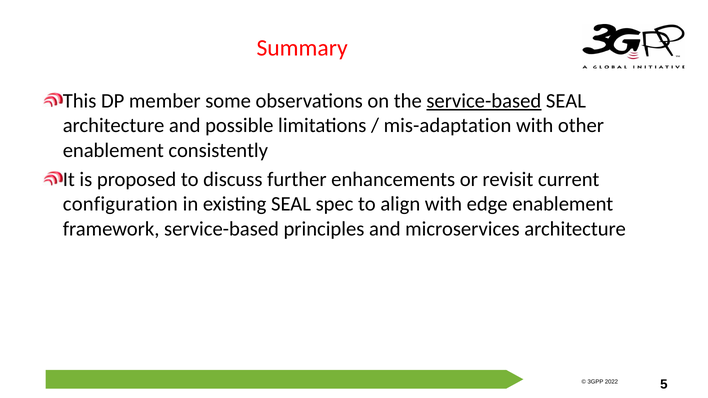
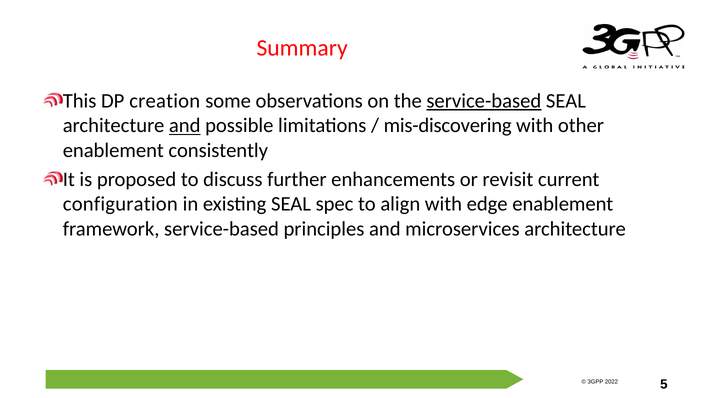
member: member -> creation (165, 101)
and underline: none -> present (185, 126)
mis-adaptation: mis-adaptation -> mis-discovering (448, 126)
